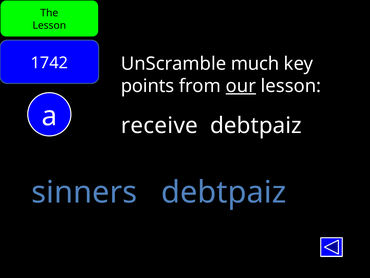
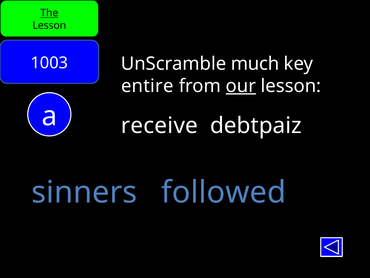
The underline: none -> present (49, 13)
1742: 1742 -> 1003 (49, 63)
points: points -> entire (147, 86)
sinners debtpaiz: debtpaiz -> followed (224, 192)
